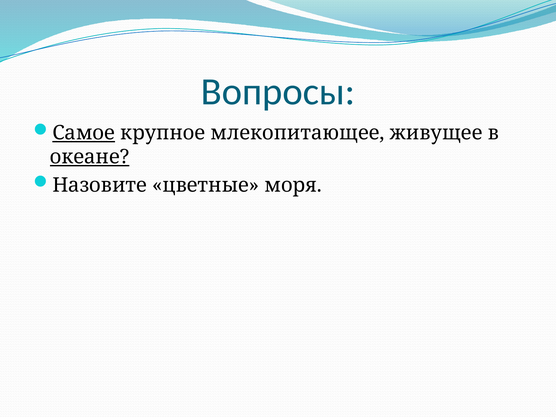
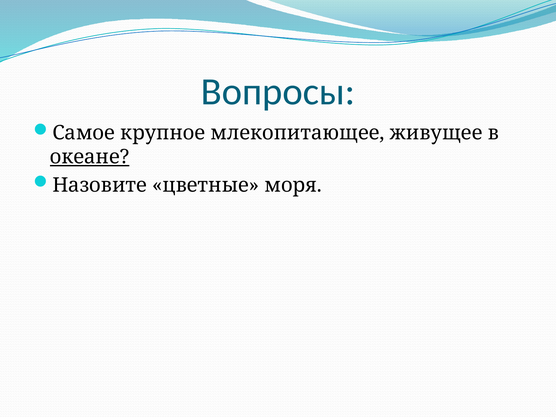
Самое underline: present -> none (84, 133)
